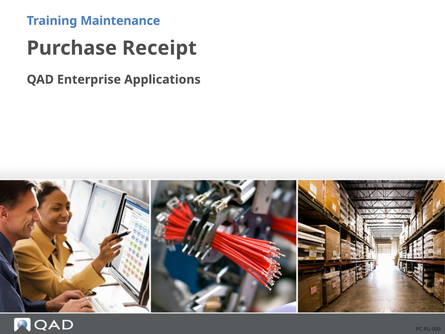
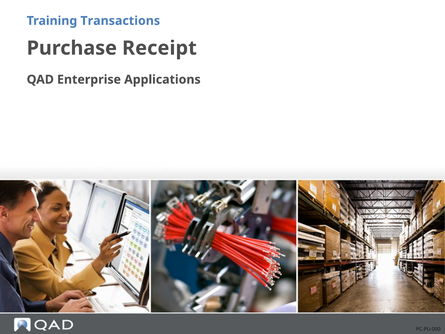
Maintenance: Maintenance -> Transactions (120, 21)
